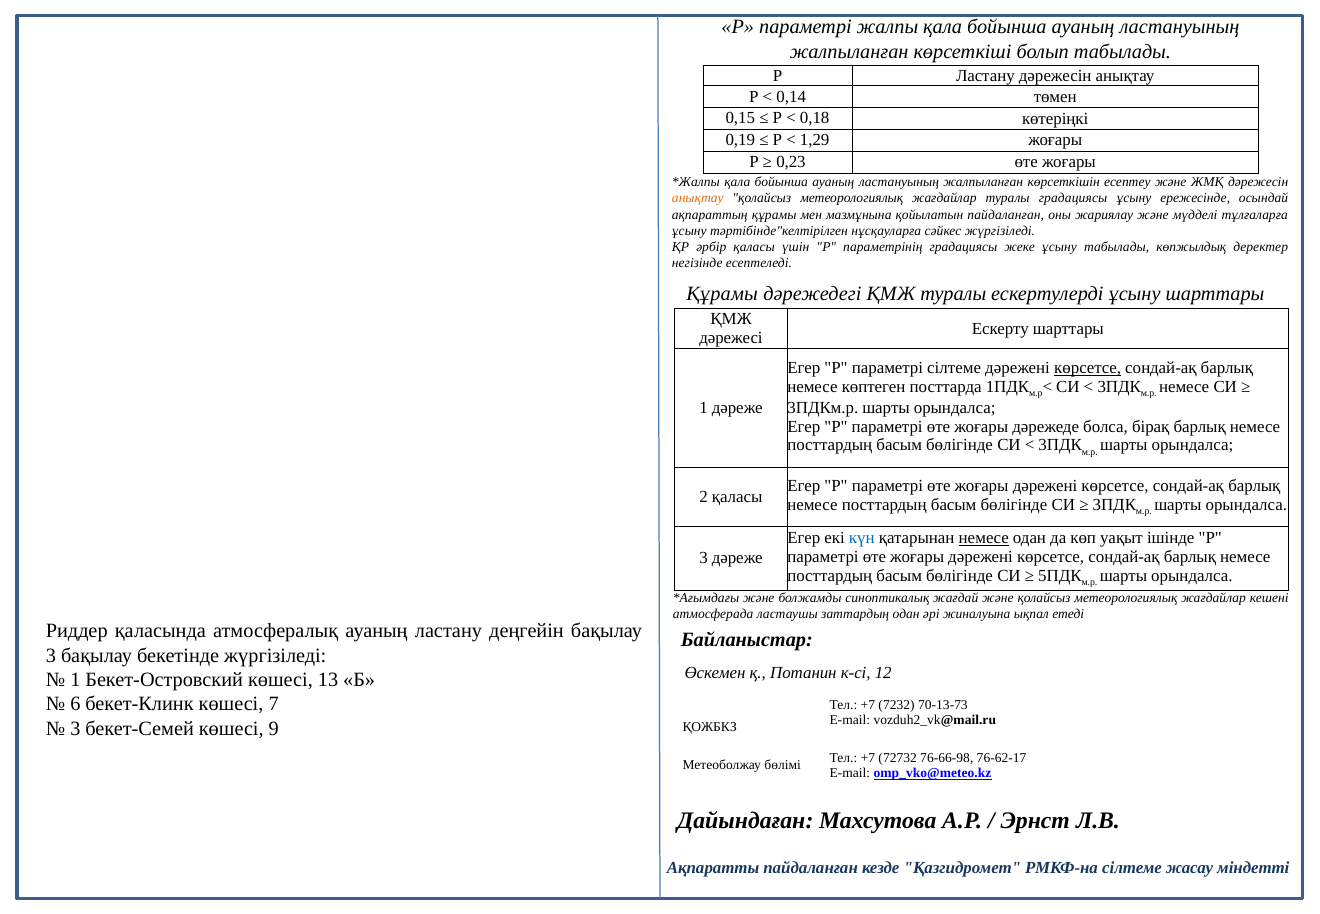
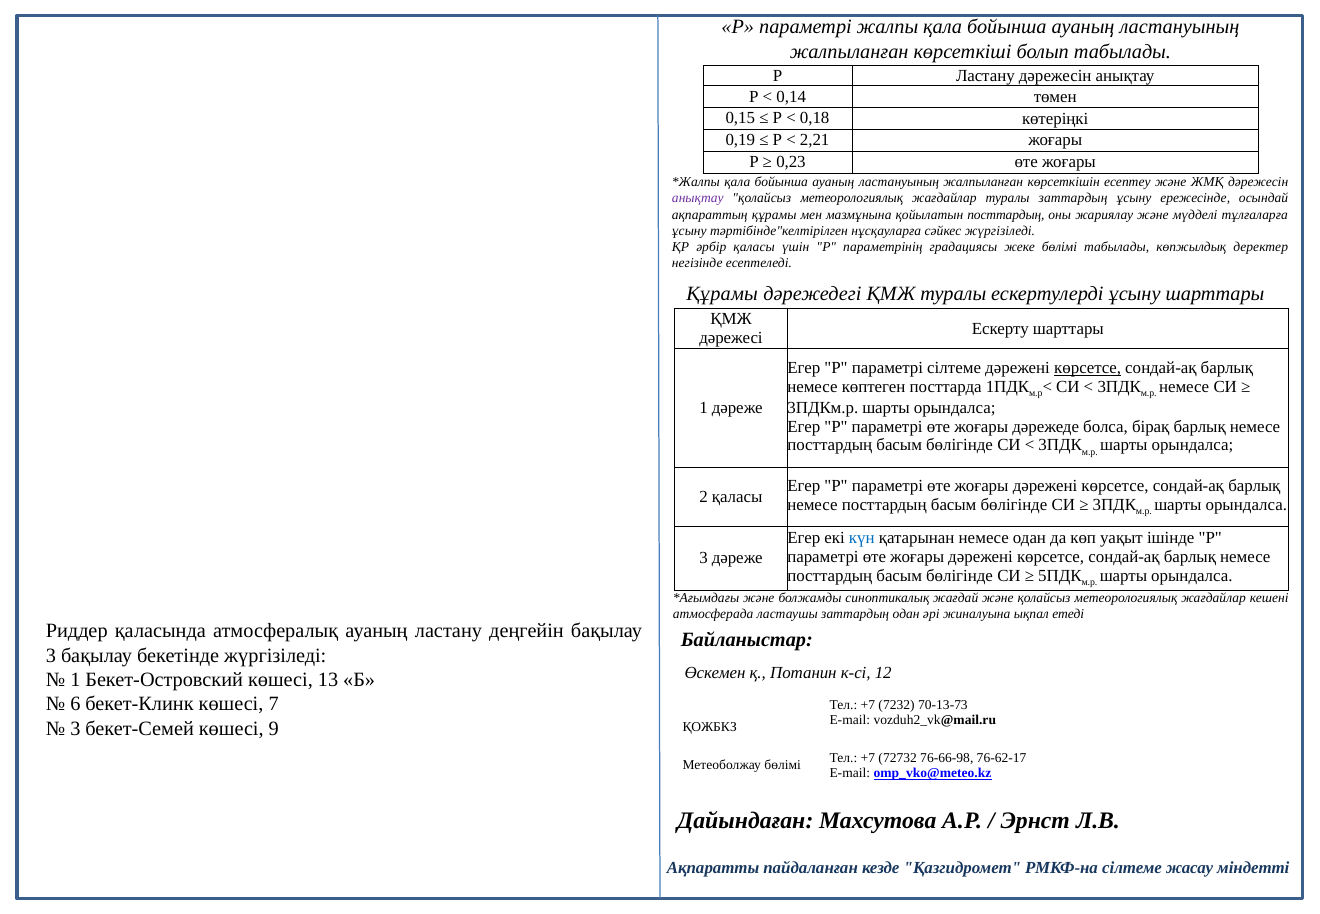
1,29: 1,29 -> 2,21 (815, 140)
анықтау colour: orange -> purple (698, 198)
туралы градациясы: градациясы -> заттардың (1073, 198)
қойылатын пайдаланған: пайдаланған -> посттардың (1006, 215)
жеке ұсыну: ұсыну -> бөлімі (1059, 247)
немесе underline: present -> none (984, 538)
